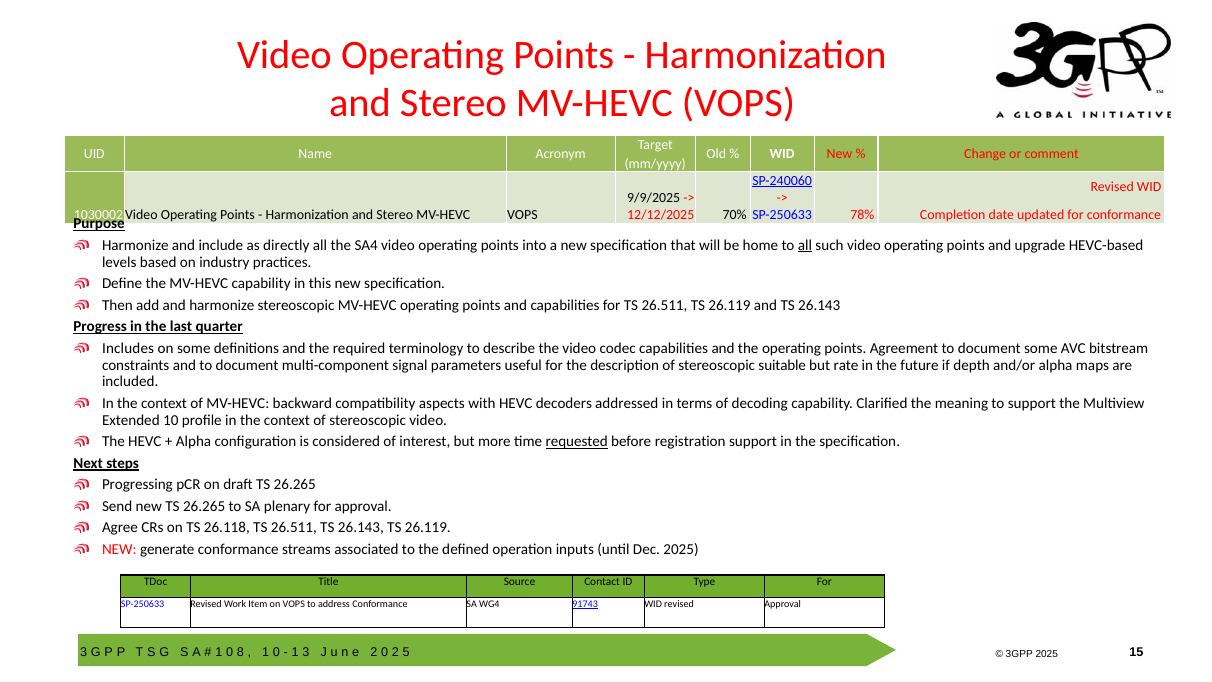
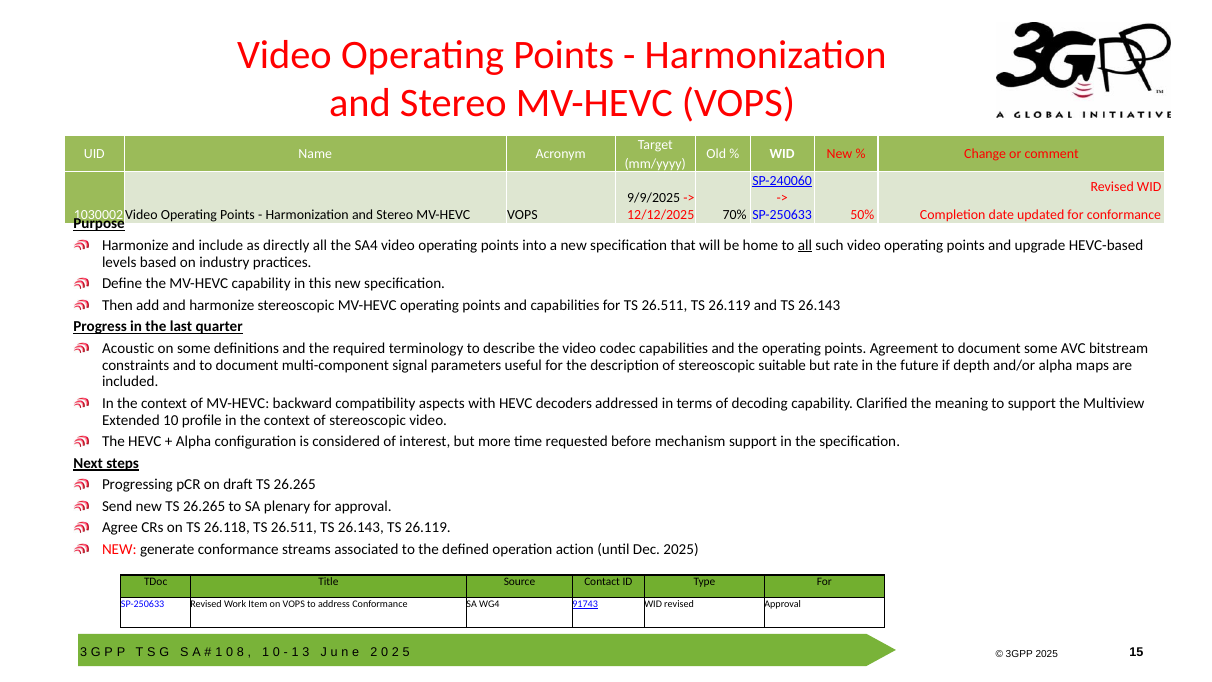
78%: 78% -> 50% (862, 215)
Includes: Includes -> Acoustic (128, 348)
requested underline: present -> none (577, 442)
registration: registration -> mechanism (690, 442)
inputs: inputs -> action (575, 549)
